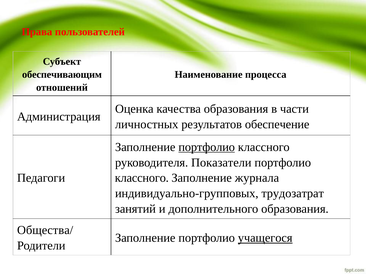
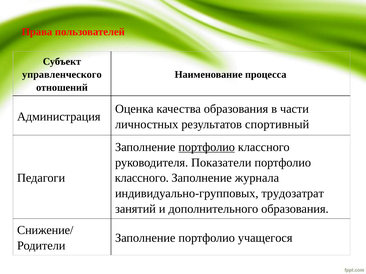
обеспечивающим: обеспечивающим -> управленческого (62, 75)
обеспечение: обеспечение -> спортивный (277, 124)
Общества/: Общества/ -> Снижение/ (45, 231)
учащегося underline: present -> none (265, 238)
